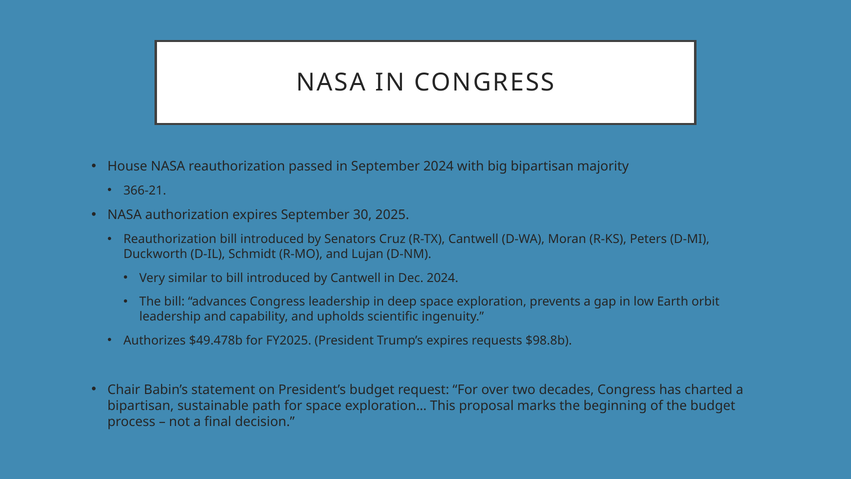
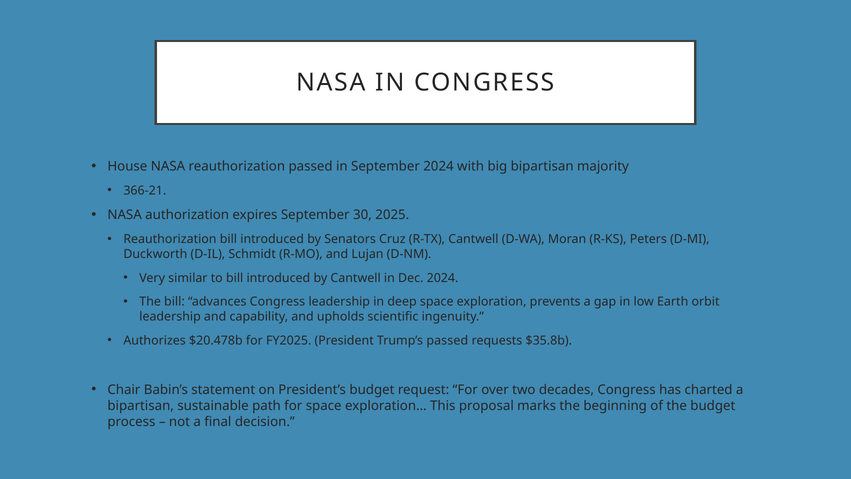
$49.478b: $49.478b -> $20.478b (216, 340)
Trump’s expires: expires -> passed (447, 340)
$98.8b: $98.8b -> $35.8b (549, 340)
